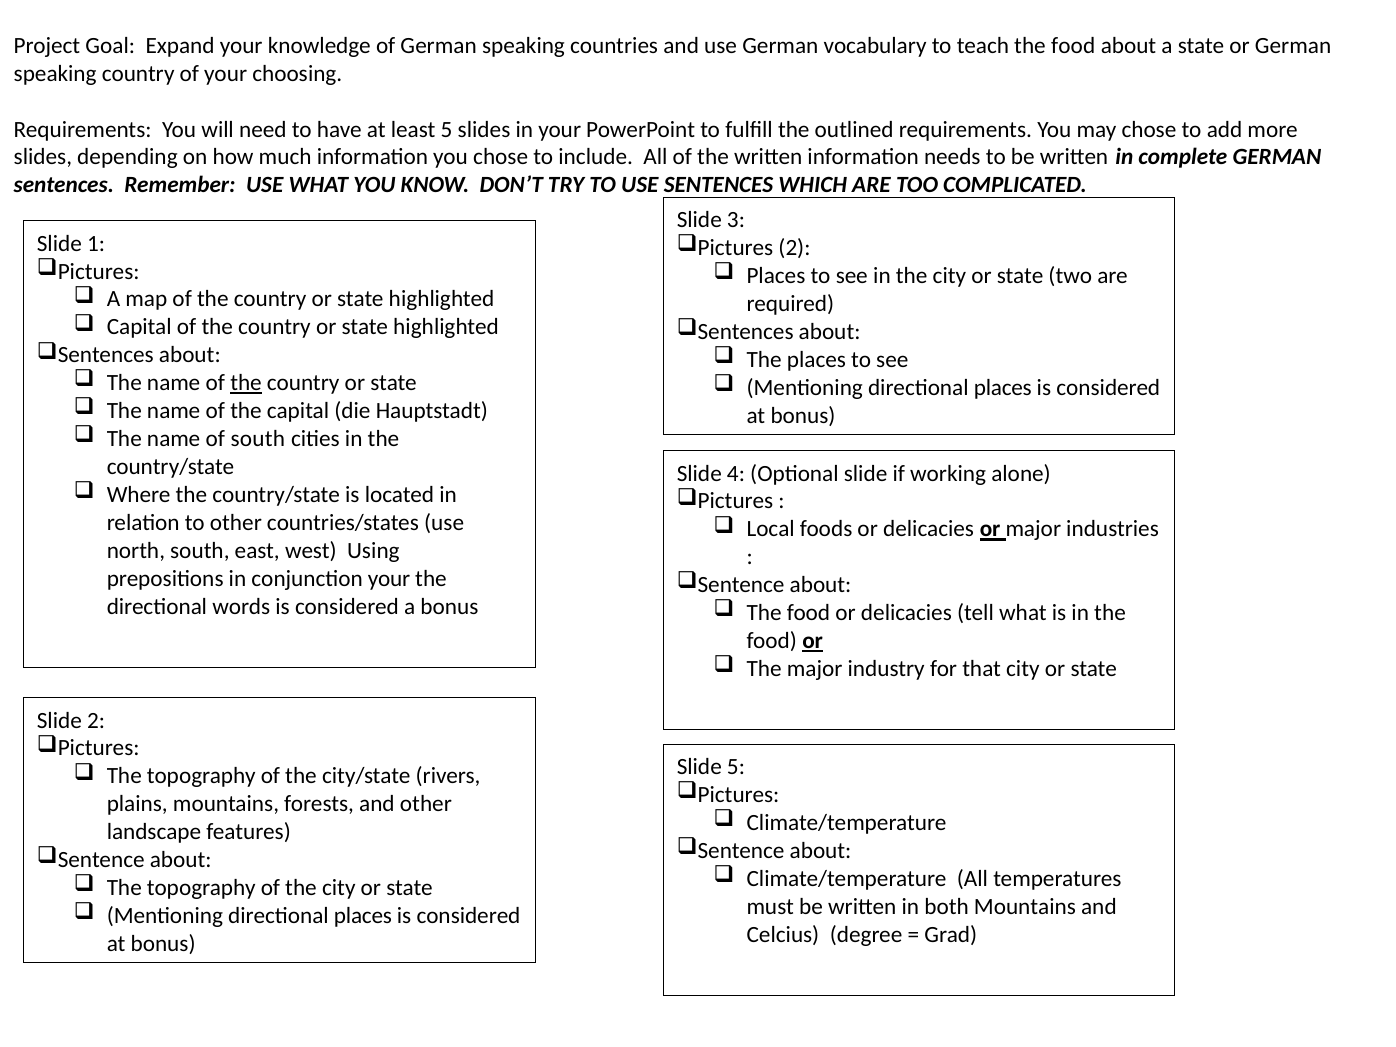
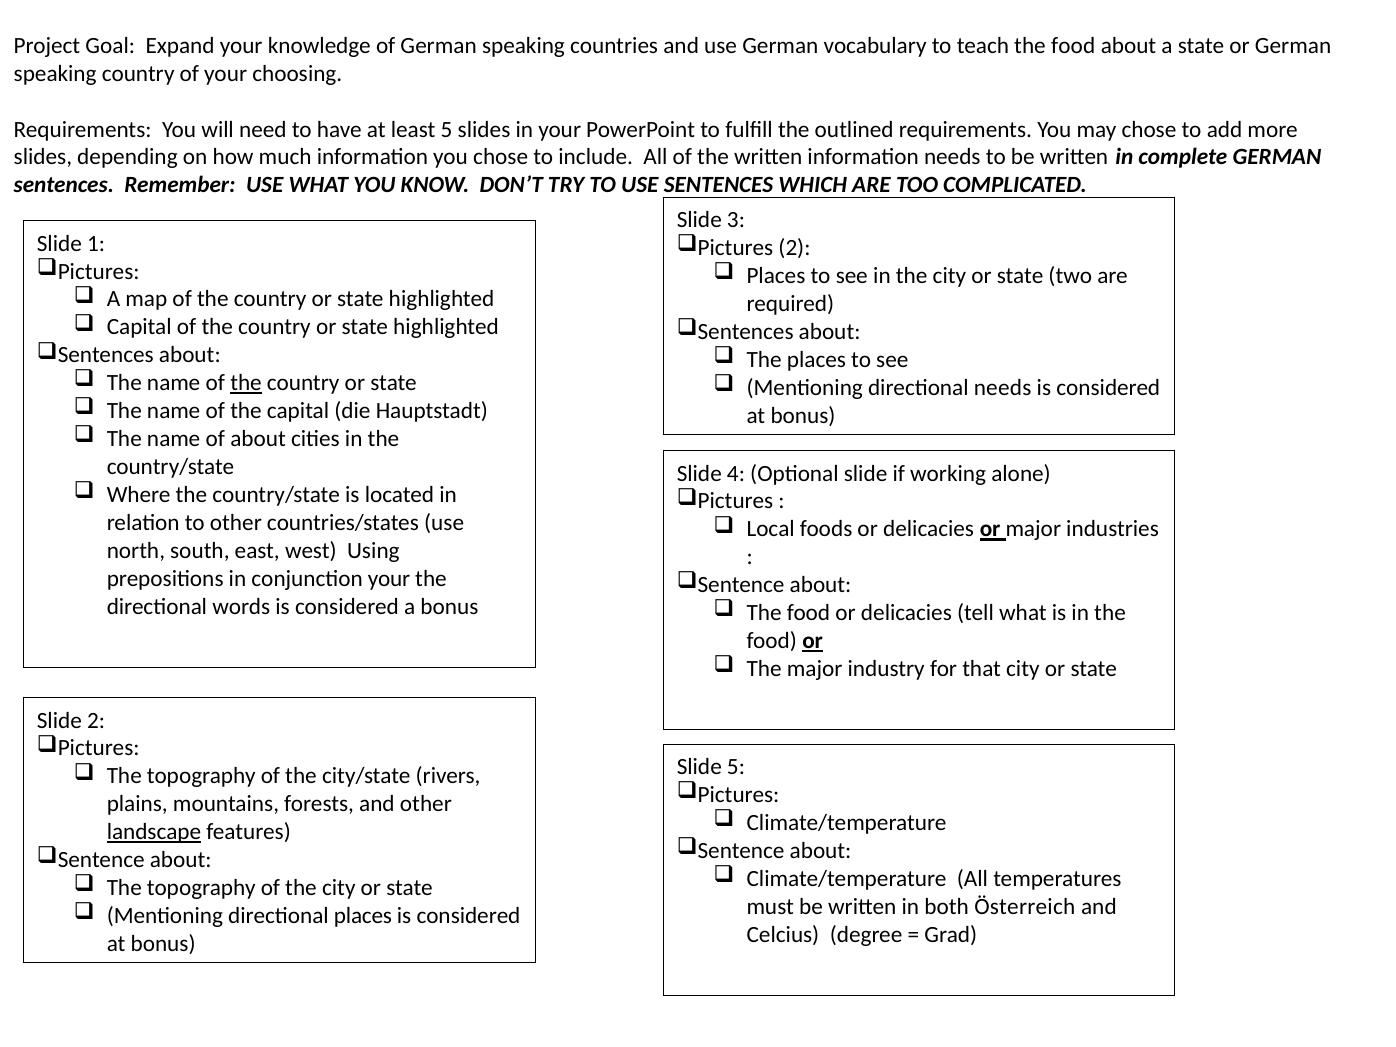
places: places -> needs (1003, 388)
of south: south -> about (258, 439)
landscape underline: none -> present (154, 832)
both Mountains: Mountains -> Österreich (1025, 907)
